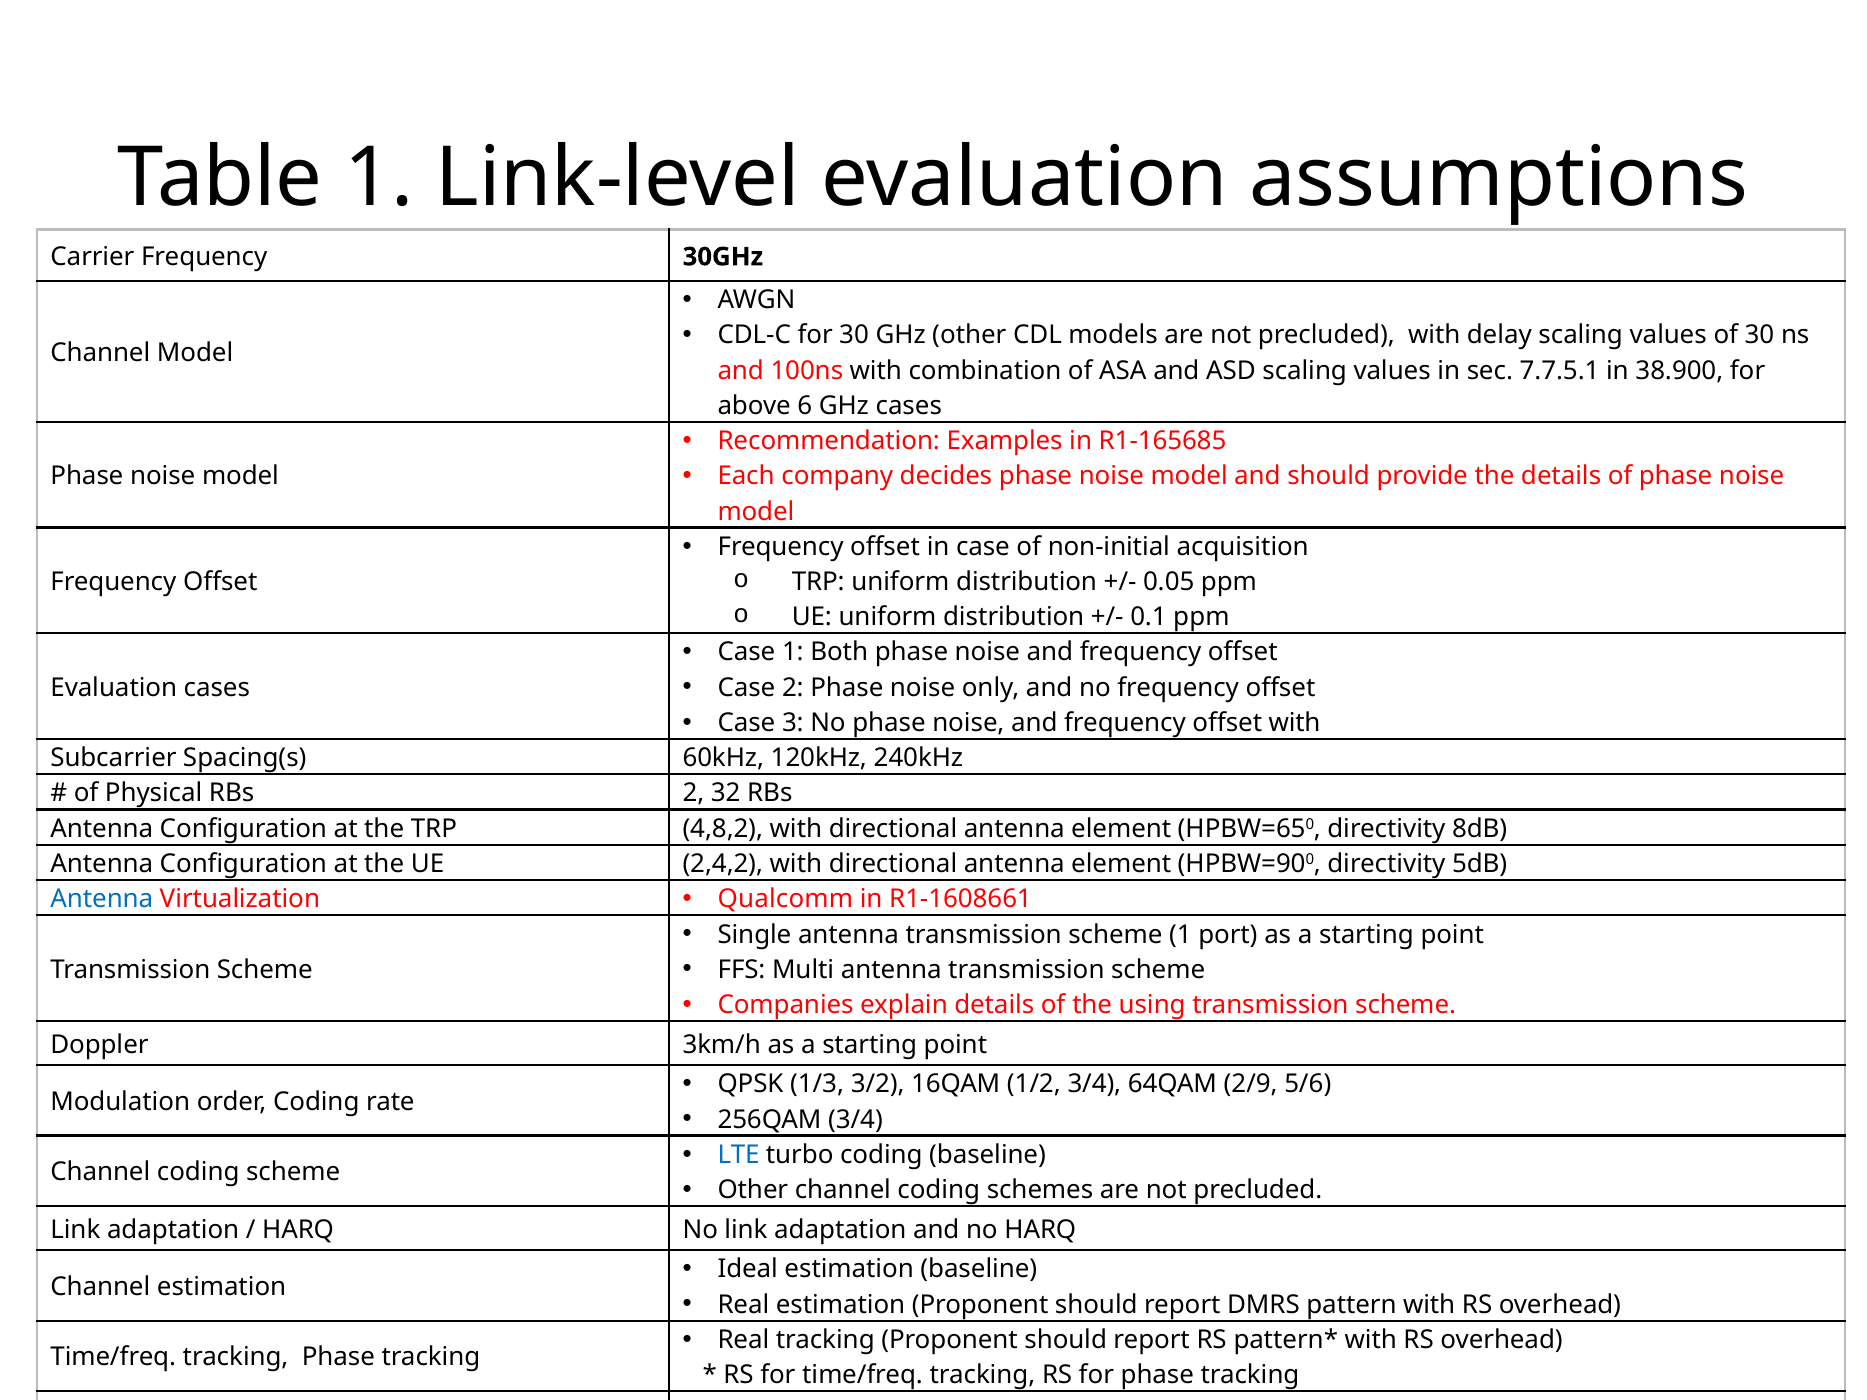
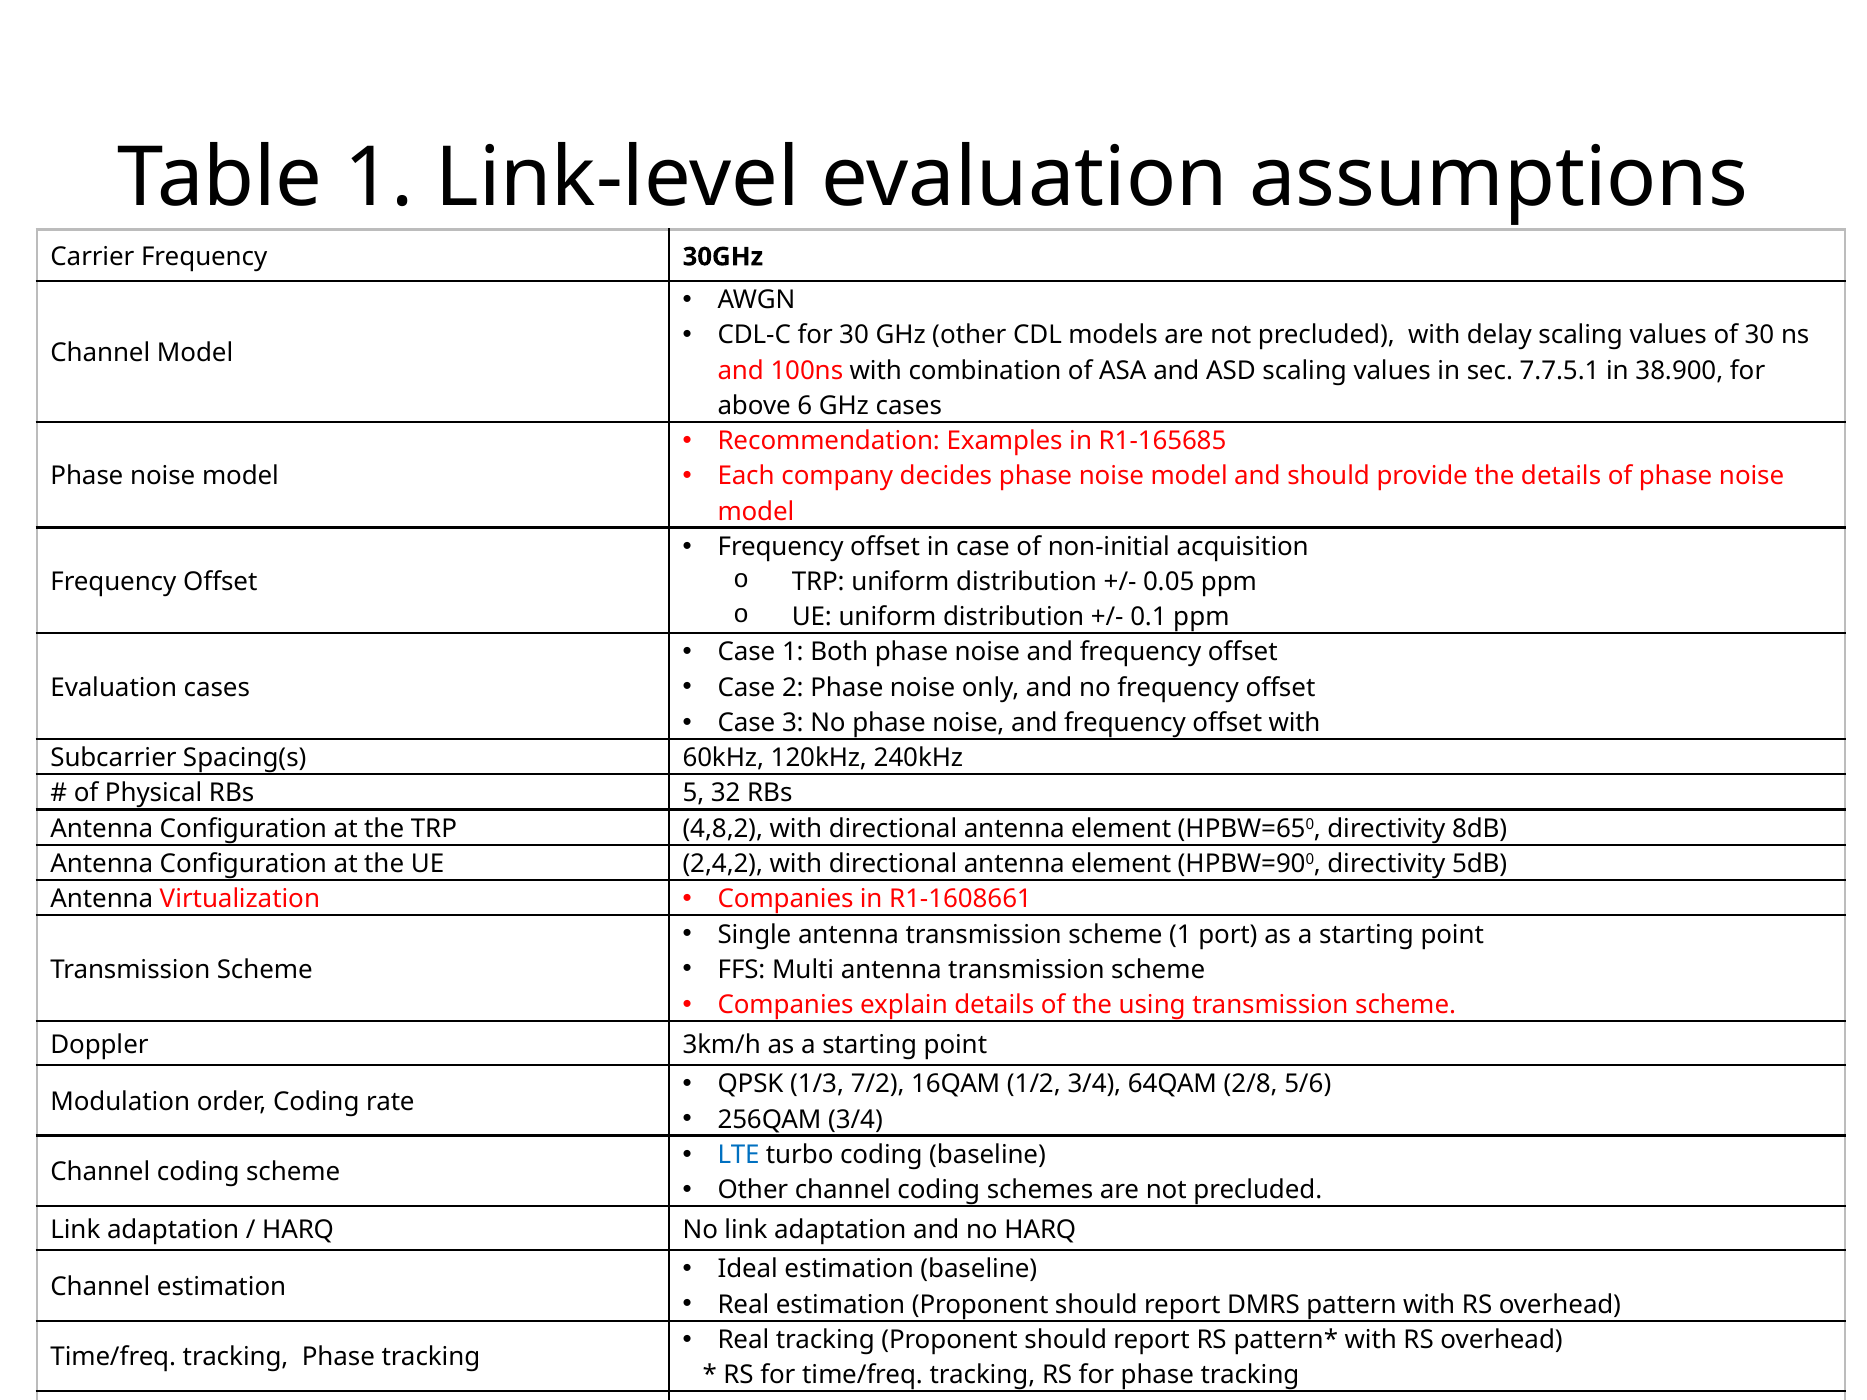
RBs 2: 2 -> 5 (693, 794)
Antenna colour: blue -> black (102, 899)
Qualcomm: Qualcomm -> Companies (786, 899)
3/2: 3/2 -> 7/2 (878, 1084)
2/9: 2/9 -> 2/8 (1251, 1084)
